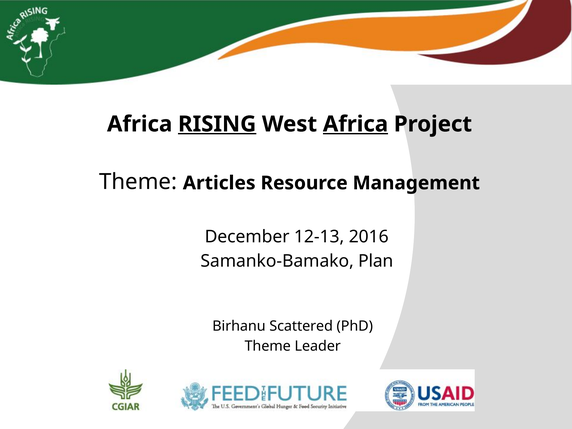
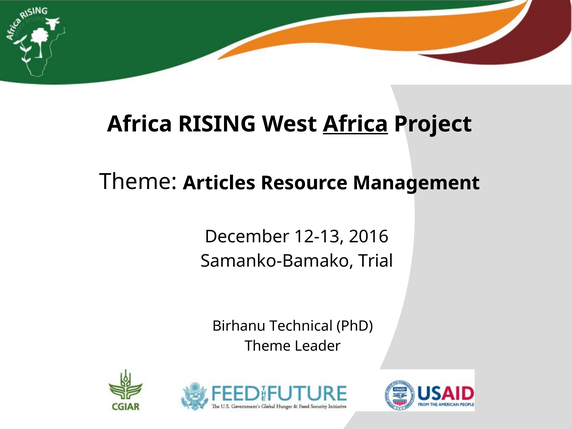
RISING underline: present -> none (217, 124)
Plan: Plan -> Trial (376, 261)
Scattered: Scattered -> Technical (301, 326)
